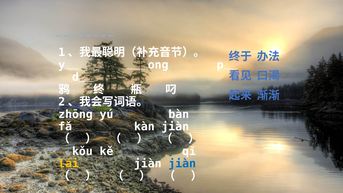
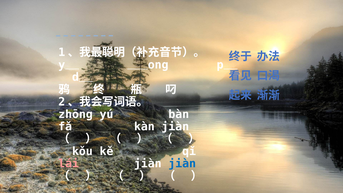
lái colour: yellow -> pink (69, 164)
